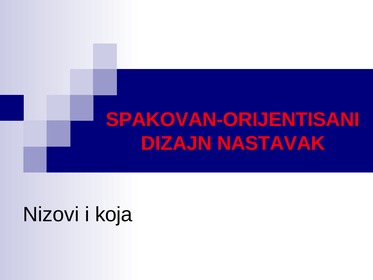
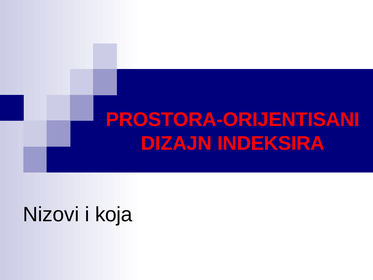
SPAKOVAN-ORIJENTISANI: SPAKOVAN-ORIJENTISANI -> PROSTORA-ORIJENTISANI (233, 120)
NASTAVAK: NASTAVAK -> INDEKSIRA (271, 143)
